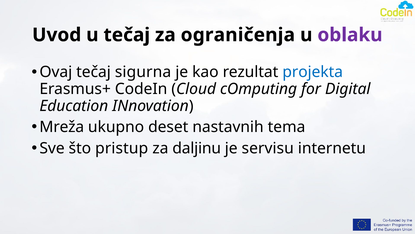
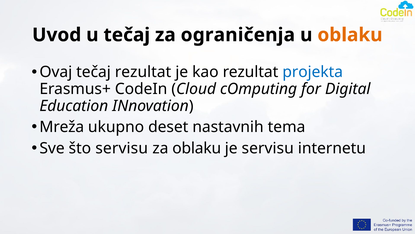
oblaku colour: purple -> orange (350, 35)
tečaj sigurna: sigurna -> rezultat (143, 72)
što pristup: pristup -> servisu (122, 148)
za daljinu: daljinu -> oblaku (197, 148)
